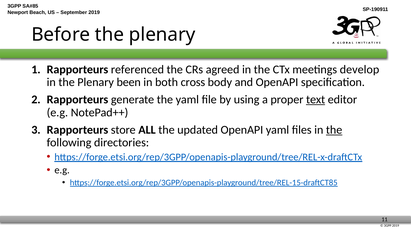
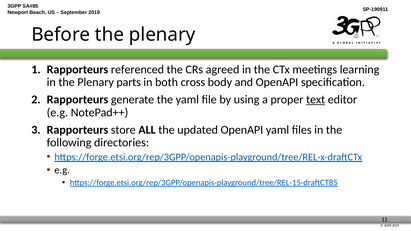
develop: develop -> learning (360, 69)
been: been -> parts (129, 82)
the underline: present -> none (334, 130)
